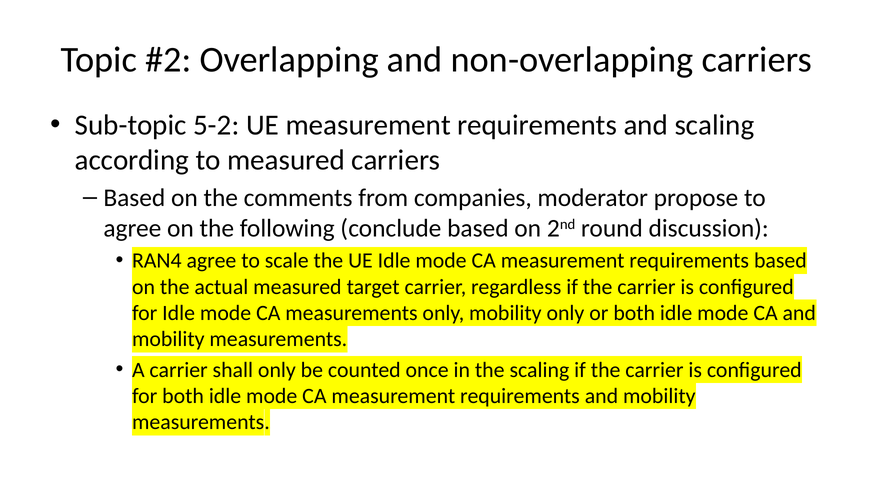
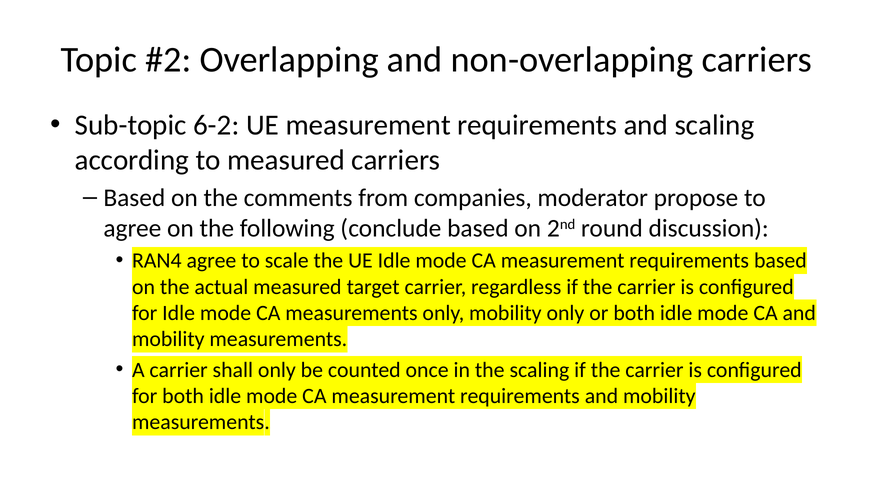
5-2: 5-2 -> 6-2 (216, 125)
